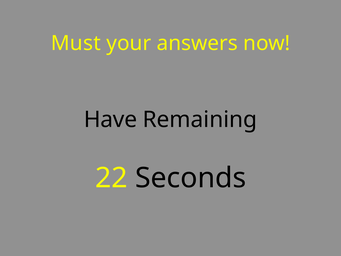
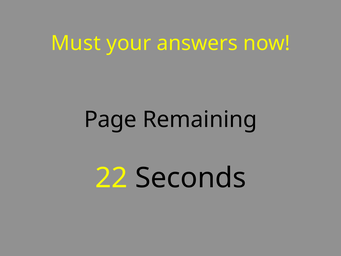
Have: Have -> Page (110, 119)
